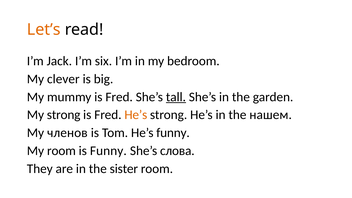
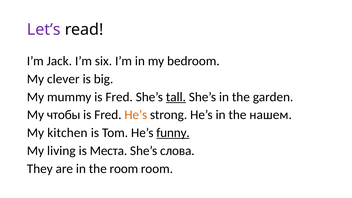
Let’s colour: orange -> purple (44, 30)
My strong: strong -> чтобы (64, 115)
членов: членов -> kitchen (67, 133)
funny underline: none -> present (173, 133)
My room: room -> living (61, 151)
is Funny: Funny -> Места (108, 151)
the sister: sister -> room (124, 169)
